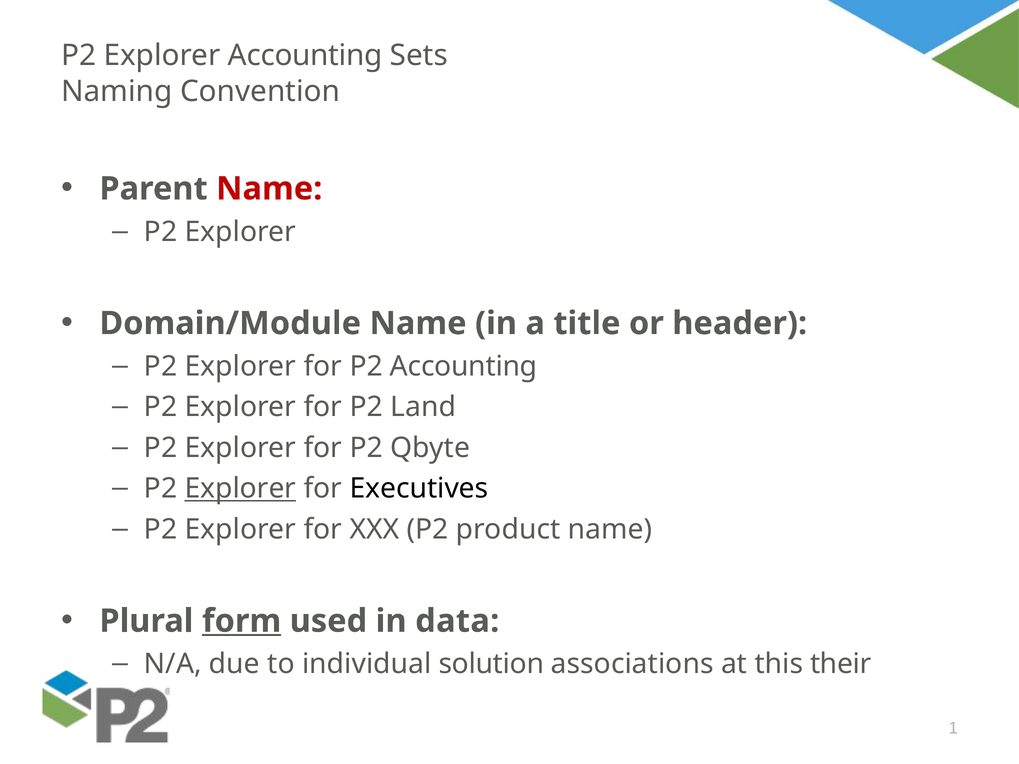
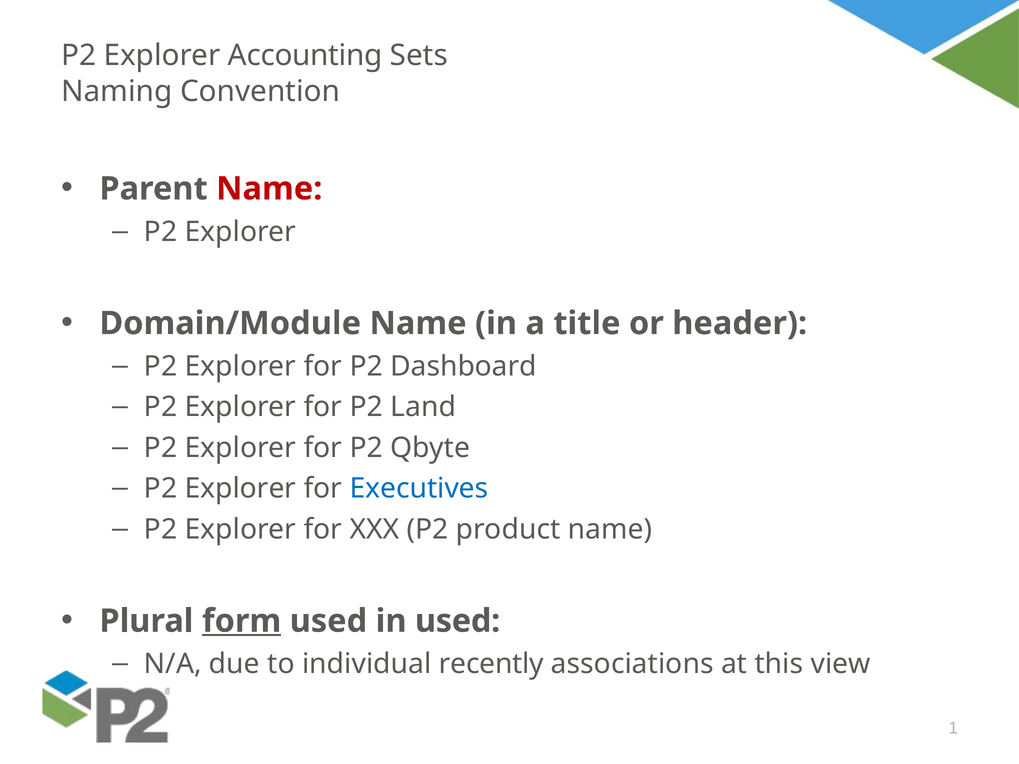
P2 Accounting: Accounting -> Dashboard (463, 366)
Explorer underline: present -> none (240, 489)
Executives colour: black -> blue (419, 489)
in data: data -> used (458, 621)
solution: solution -> recently (491, 664)
their: their -> view (841, 664)
